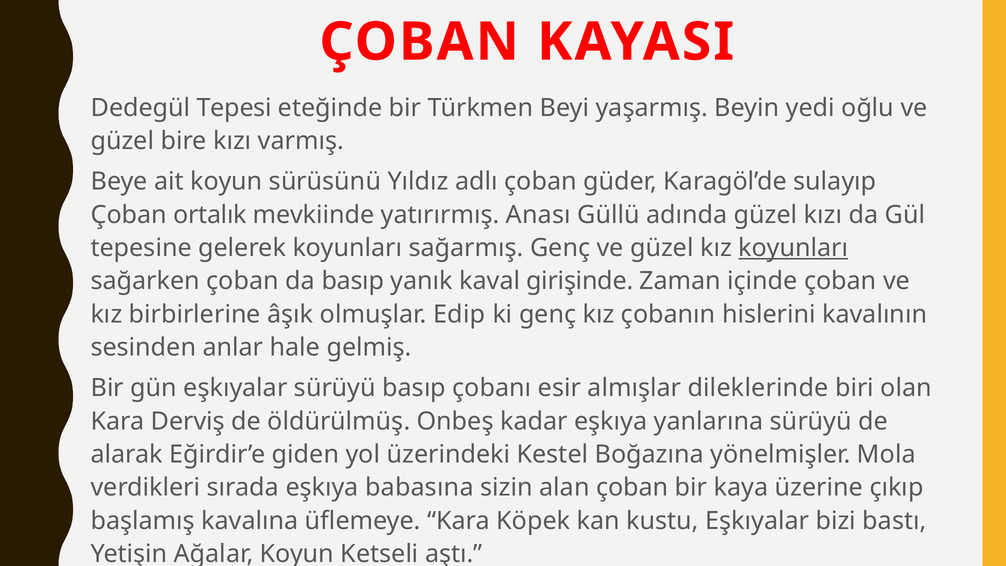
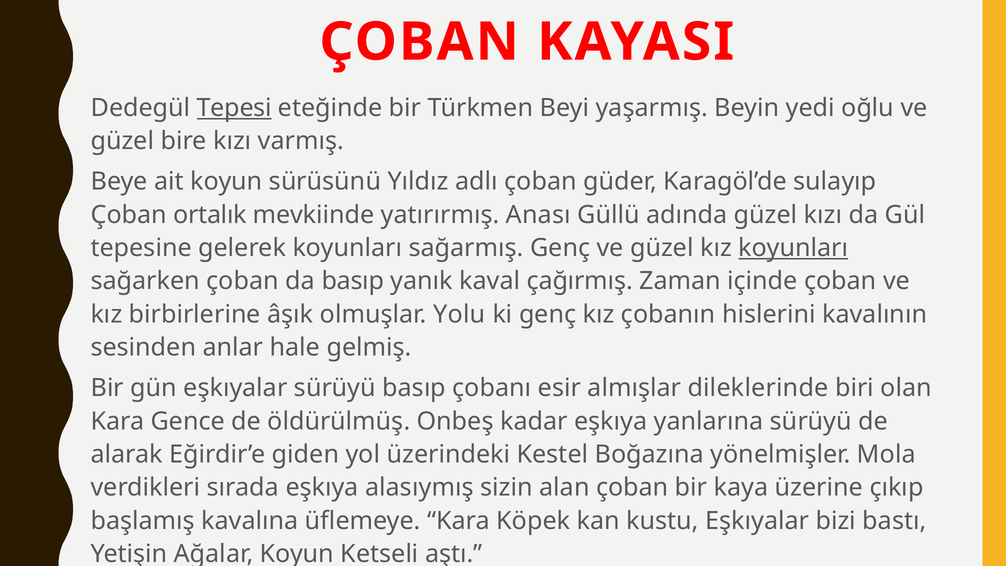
Tepesi underline: none -> present (234, 108)
girişinde: girişinde -> çağırmış (580, 281)
Edip: Edip -> Yolu (459, 314)
Derviş: Derviş -> Gence (188, 421)
babasına: babasına -> alasıymış (419, 487)
